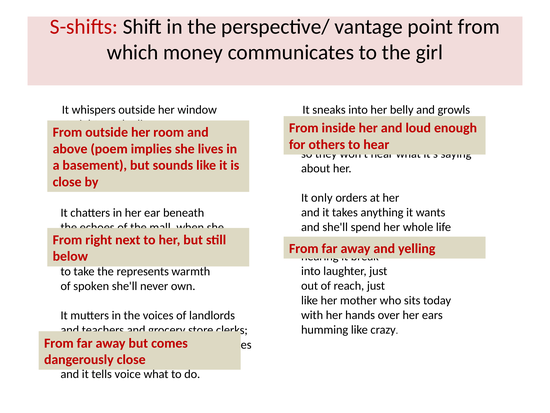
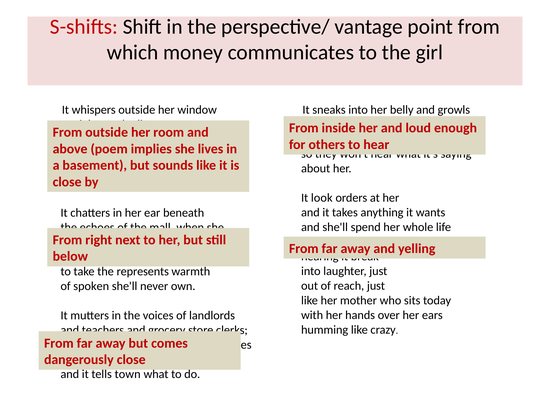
only: only -> look (322, 198)
tells voice: voice -> town (128, 374)
